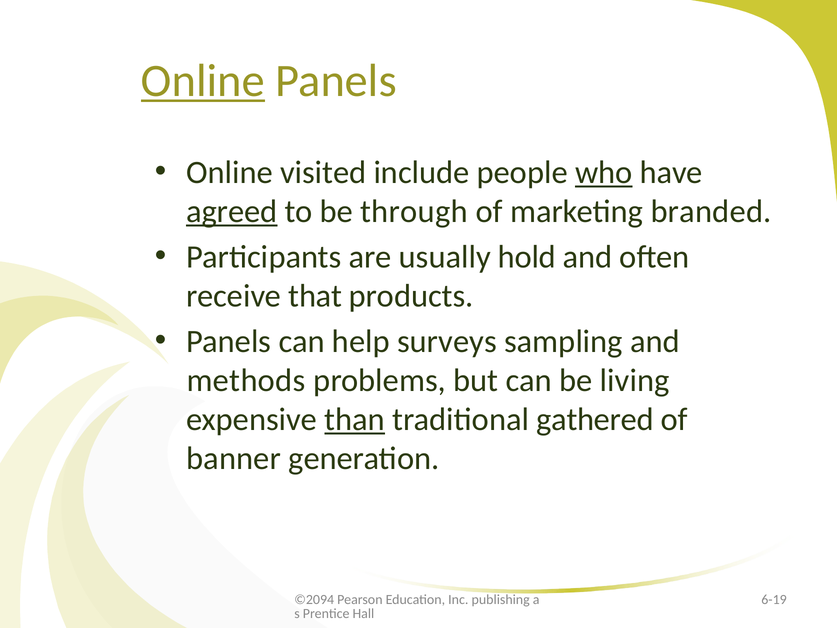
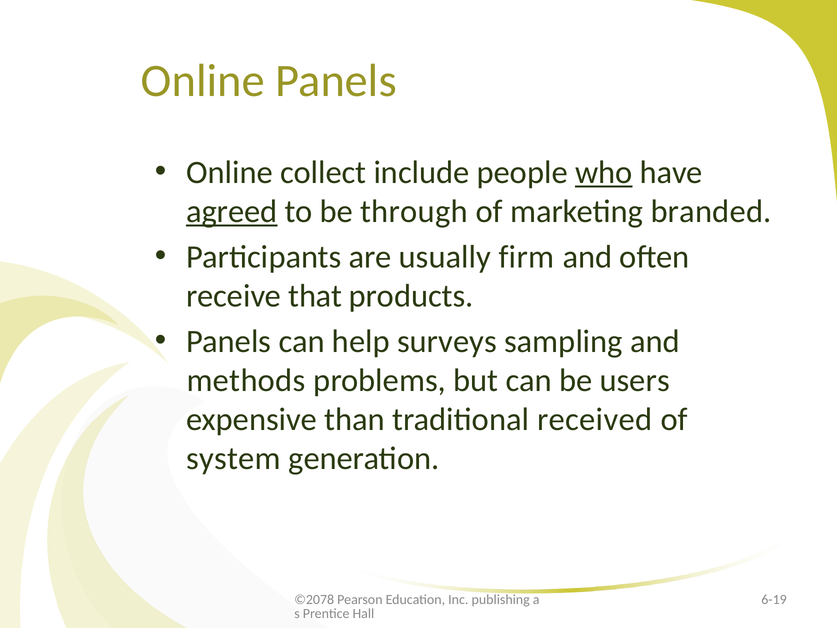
Online underline: present -> none (203, 81)
visited: visited -> collect (323, 172)
hold: hold -> firm (527, 257)
living: living -> users (635, 380)
than underline: present -> none (355, 419)
gathered: gathered -> received (595, 419)
banner: banner -> system (234, 458)
©2094: ©2094 -> ©2078 (314, 599)
